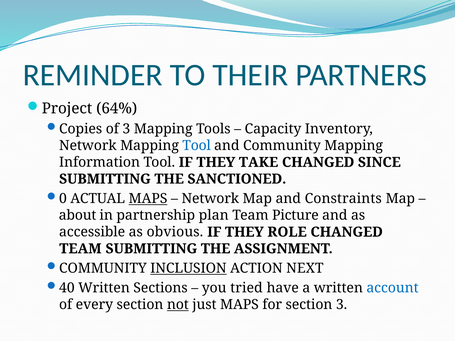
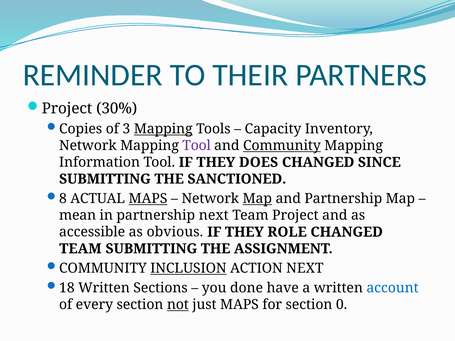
64%: 64% -> 30% (117, 109)
Mapping underline: none -> present (163, 129)
Tool colour: blue -> purple (197, 146)
Community underline: none -> present (282, 146)
TAKE: TAKE -> DOES (259, 162)
0: 0 -> 8 (63, 199)
Map underline: none -> present (257, 199)
and Constraints: Constraints -> Partnership (343, 199)
about: about -> mean (78, 215)
partnership plan: plan -> next (214, 215)
Team Picture: Picture -> Project (295, 215)
40: 40 -> 18 (67, 288)
tried: tried -> done (247, 288)
section 3: 3 -> 0 (342, 305)
